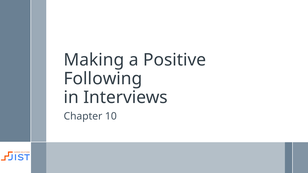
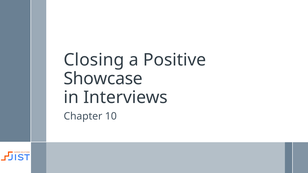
Making: Making -> Closing (94, 60)
Following: Following -> Showcase (103, 79)
